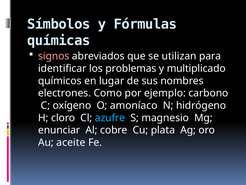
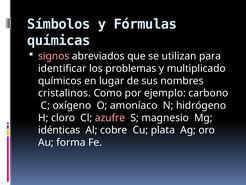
electrones: electrones -> cristalinos (65, 93)
azufre colour: light blue -> pink (110, 118)
enunciar: enunciar -> idénticas (59, 130)
aceite: aceite -> forma (71, 142)
